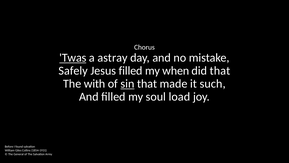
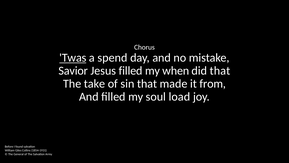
astray: astray -> spend (112, 58)
Safely: Safely -> Savior (73, 71)
with: with -> take (95, 84)
sin underline: present -> none (127, 84)
such: such -> from (213, 84)
